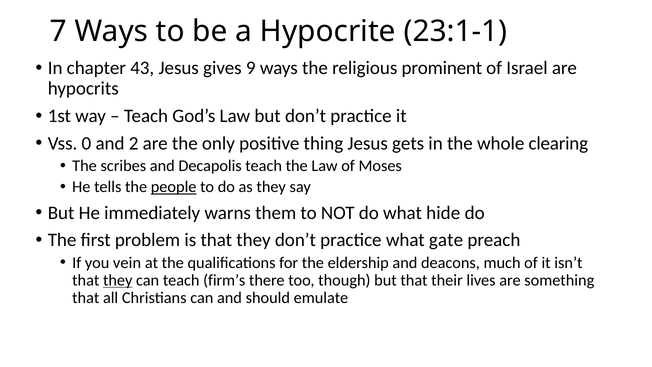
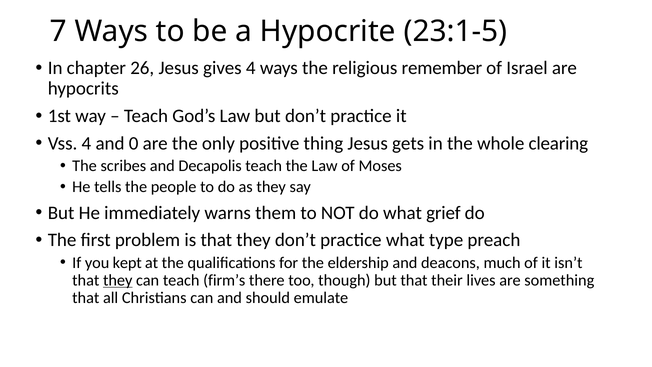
23:1-1: 23:1-1 -> 23:1-5 (456, 31)
43: 43 -> 26 (142, 68)
gives 9: 9 -> 4 (251, 68)
prominent: prominent -> remember (442, 68)
Vss 0: 0 -> 4 (86, 143)
2: 2 -> 0 (134, 143)
people underline: present -> none (174, 187)
hide: hide -> grief (443, 213)
gate: gate -> type (446, 240)
vein: vein -> kept (127, 262)
